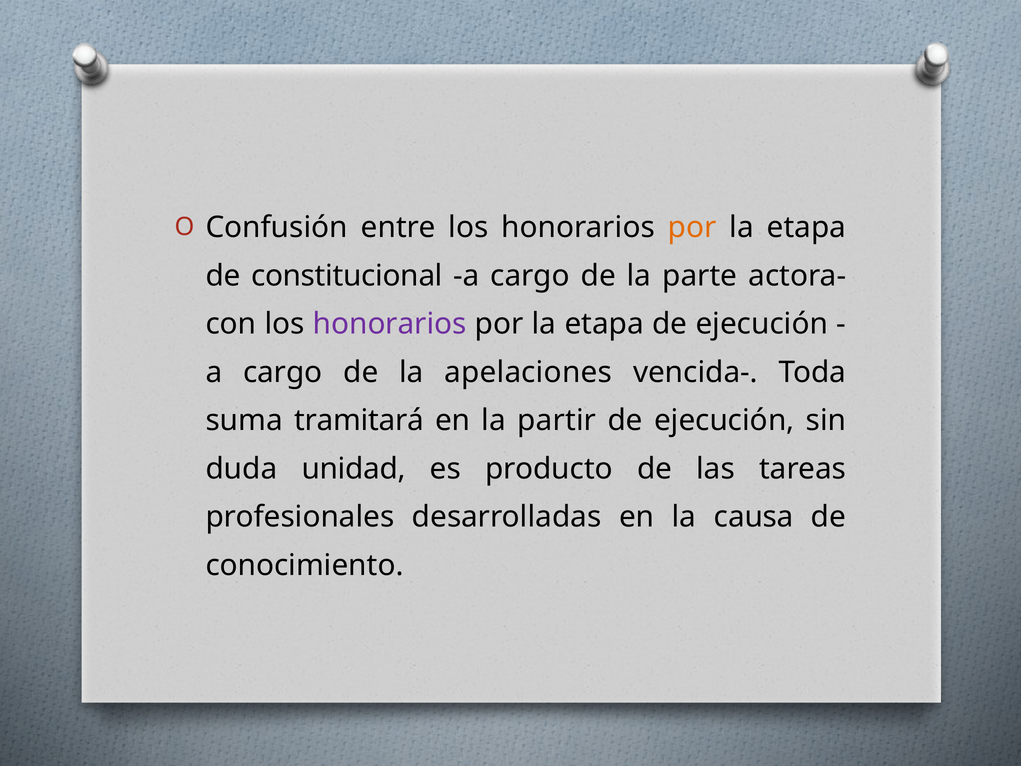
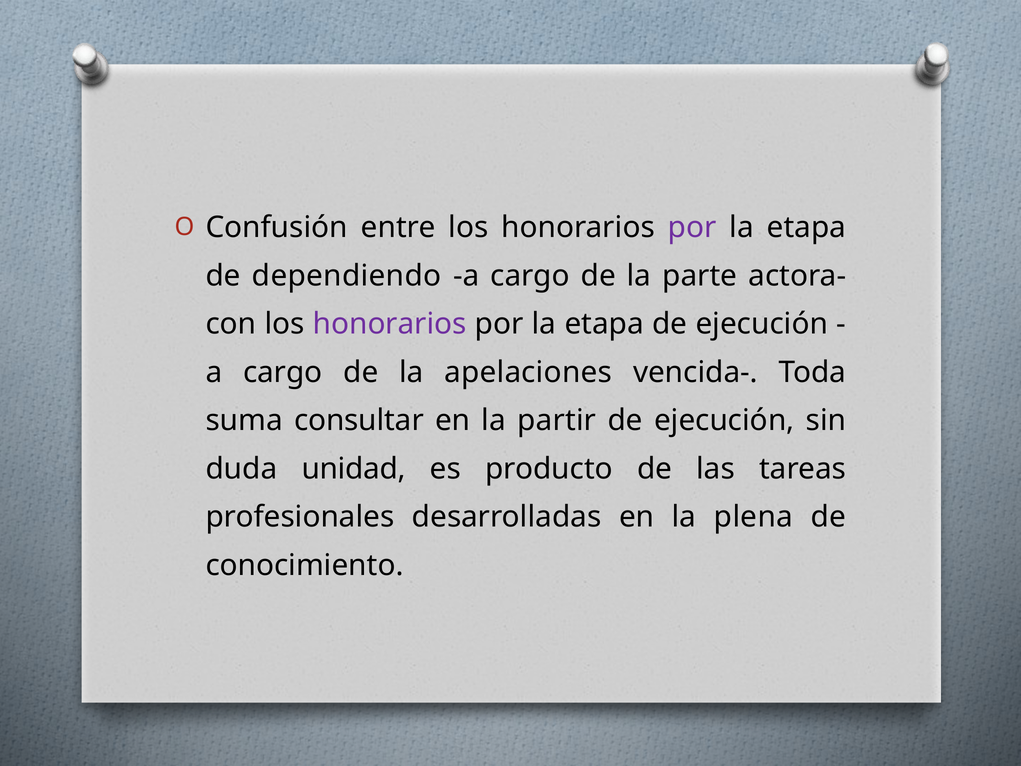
por colour: orange -> purple (692, 227)
constitucional: constitucional -> dependiendo (347, 276)
tramitará: tramitará -> consultar (359, 420)
causa: causa -> plena (753, 517)
